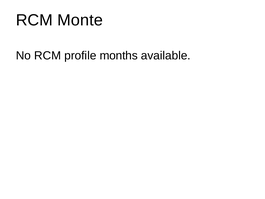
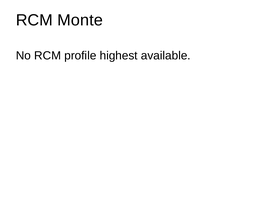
months: months -> highest (119, 56)
